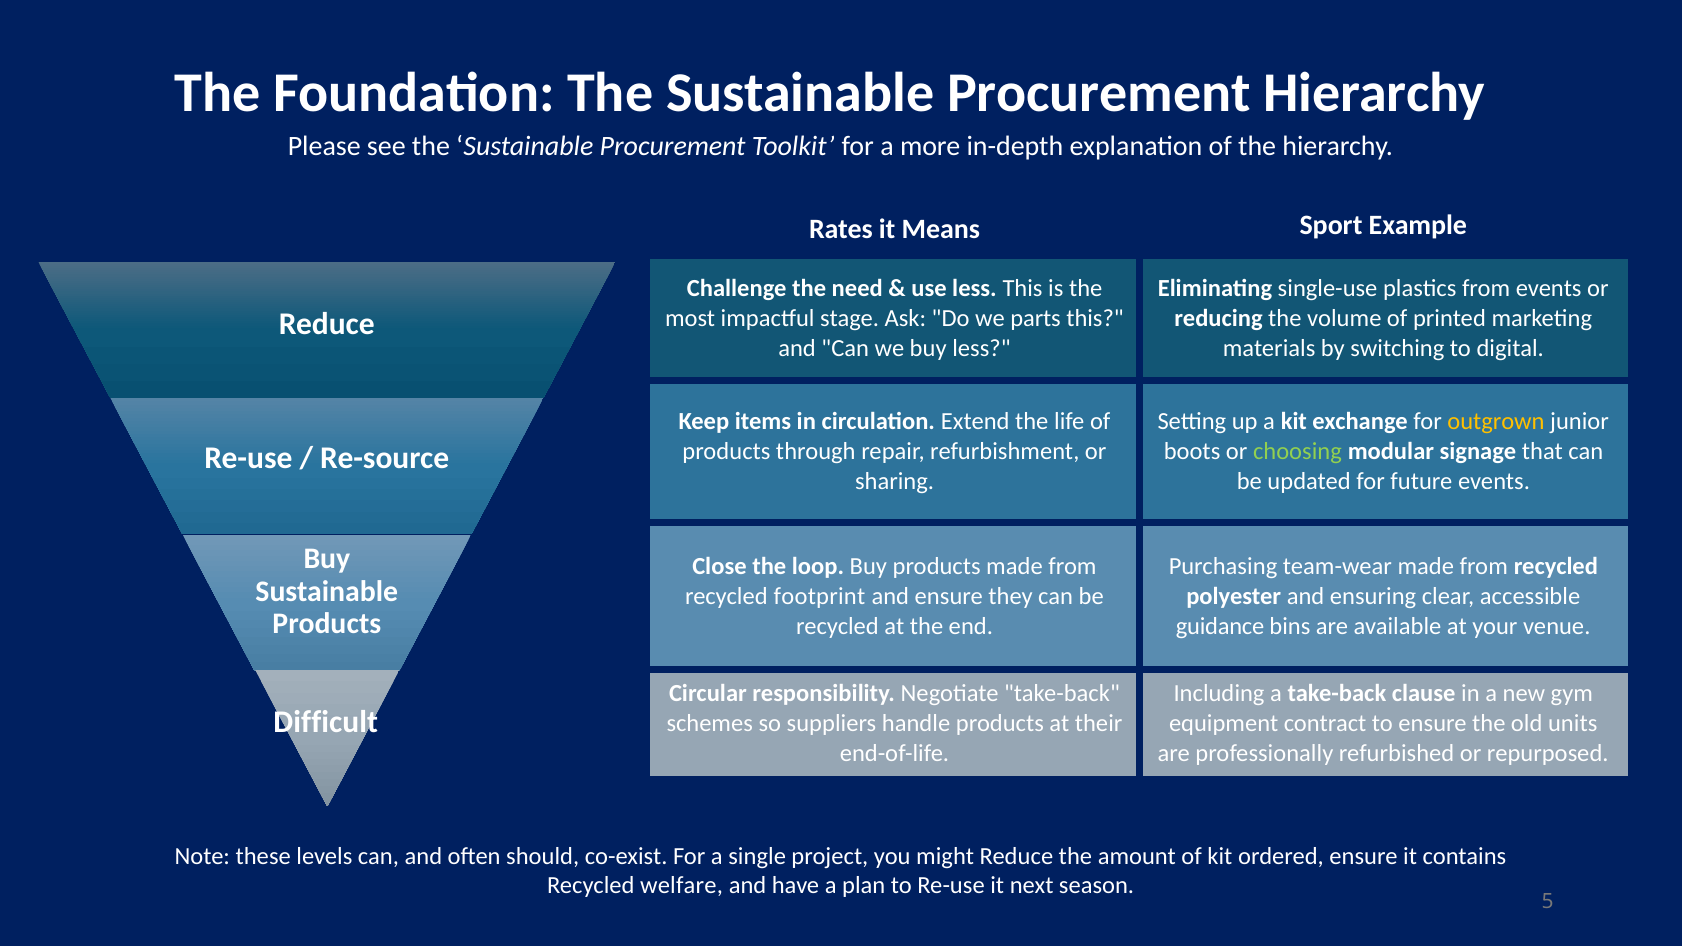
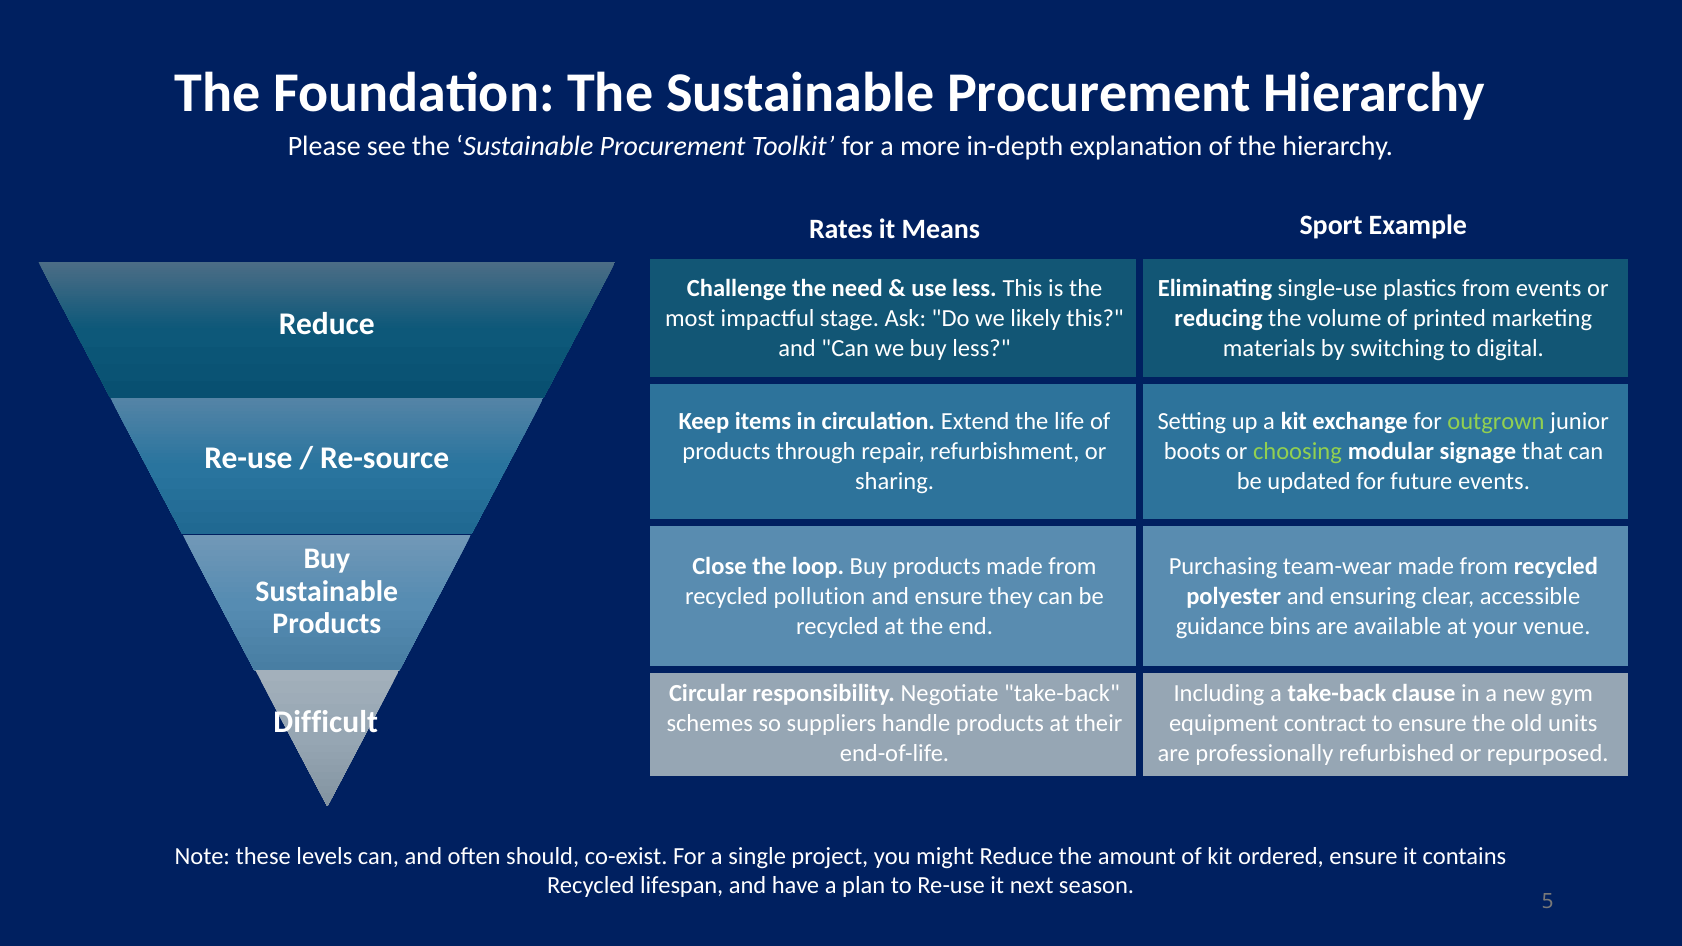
parts: parts -> likely (1036, 318)
outgrown colour: yellow -> light green (1496, 422)
footprint: footprint -> pollution (819, 596)
welfare: welfare -> lifespan (682, 886)
